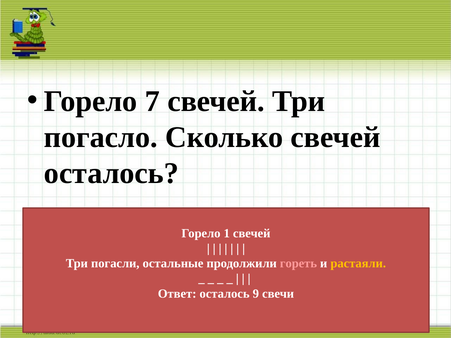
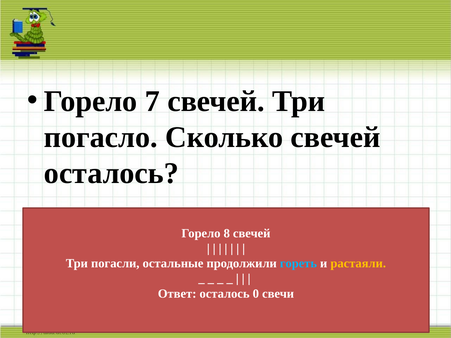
1: 1 -> 8 (227, 234)
гореть colour: pink -> light blue (298, 264)
9: 9 -> 0 (256, 294)
